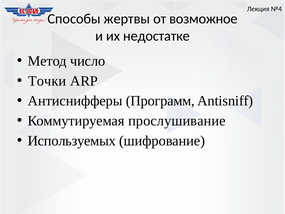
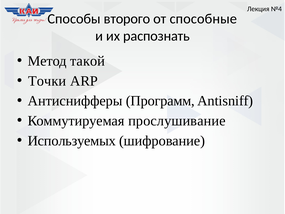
жертвы: жертвы -> второго (127, 19)
возможное: возможное -> способные (203, 19)
недостатке: недостатке -> распознать (157, 36)
число: число -> такой (88, 61)
